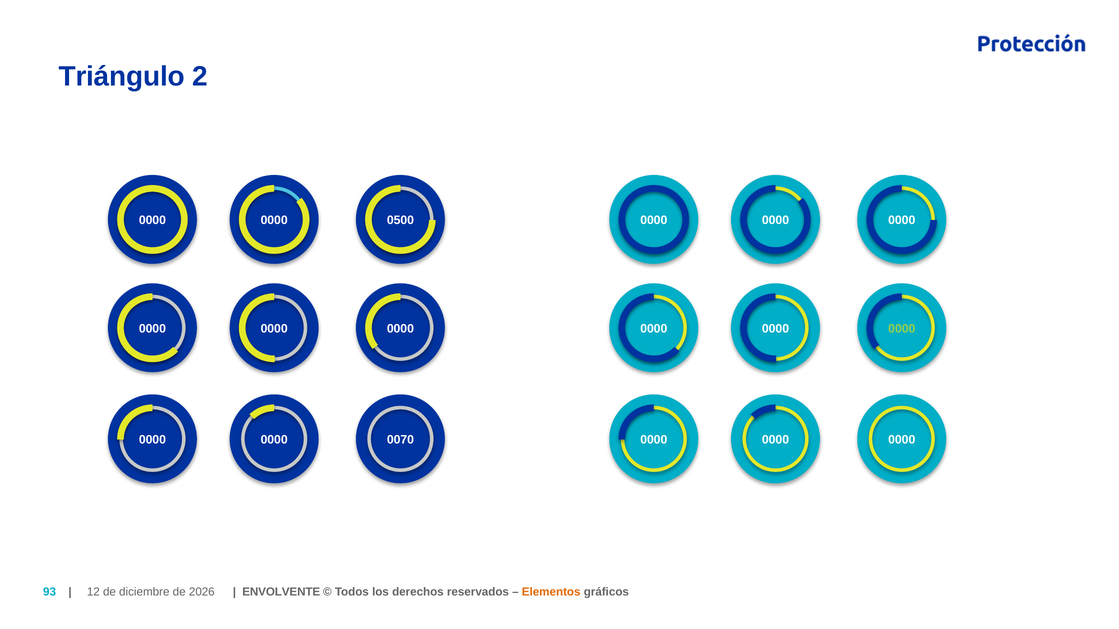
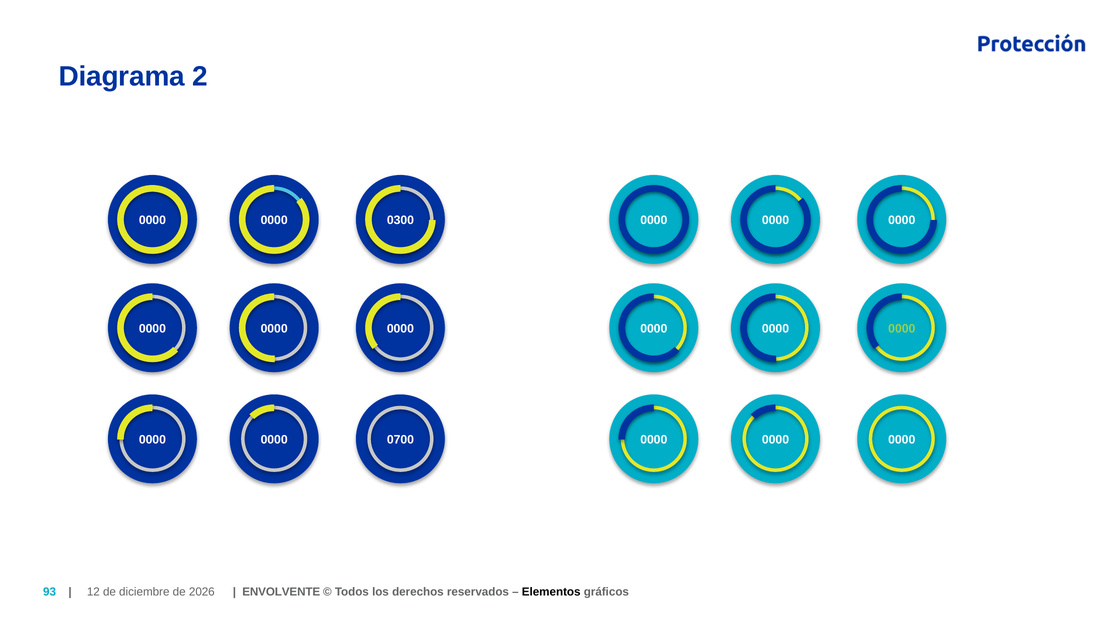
Triángulo: Triángulo -> Diagrama (122, 77)
0500: 0500 -> 0300 (400, 220)
0070: 0070 -> 0700 (400, 440)
Elementos colour: orange -> black (551, 593)
